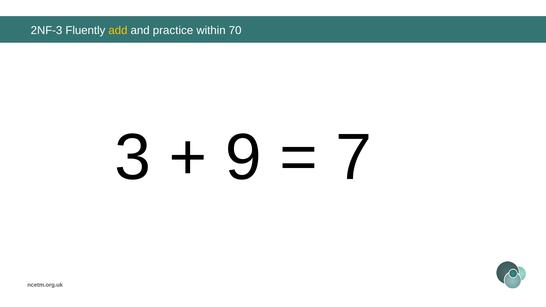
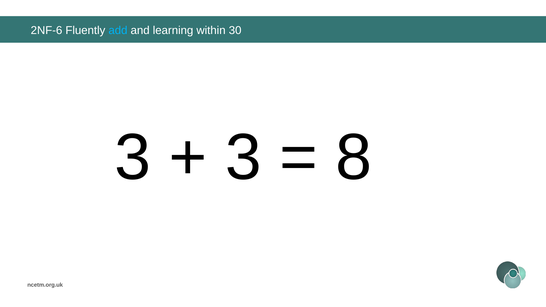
2NF-3: 2NF-3 -> 2NF-6 (47, 30)
add colour: yellow -> light blue (118, 30)
practice: practice -> learning (173, 30)
70: 70 -> 30 (235, 30)
9: 9 -> 3 (243, 158)
7: 7 -> 8 (354, 158)
